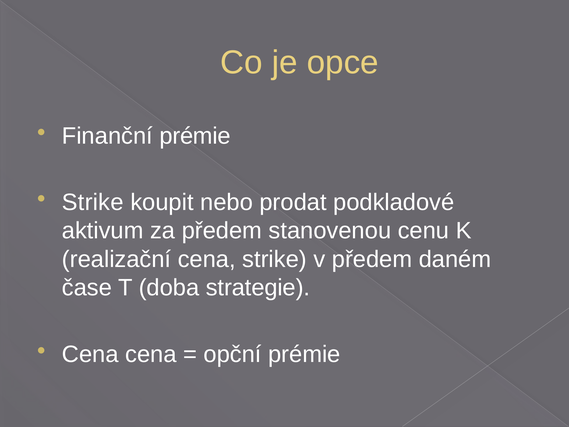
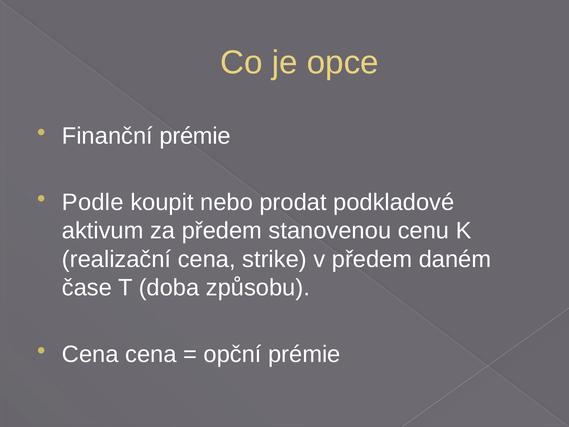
Strike: Strike -> Podle (93, 202)
strategie: strategie -> způsobu (258, 288)
